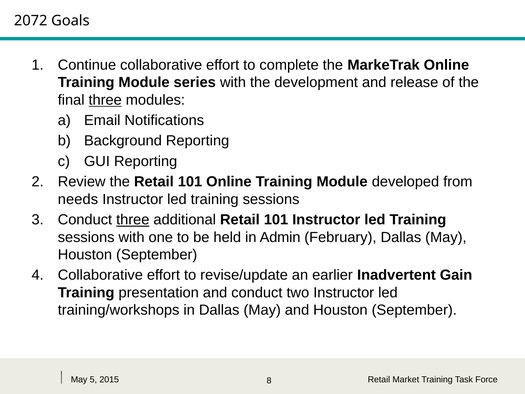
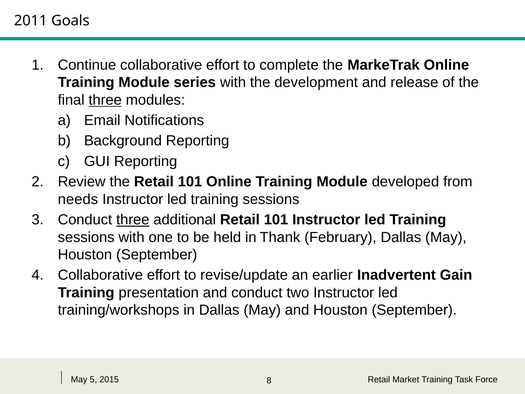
2072: 2072 -> 2011 (31, 21)
Admin: Admin -> Thank (280, 237)
